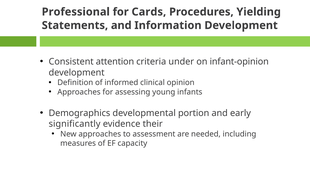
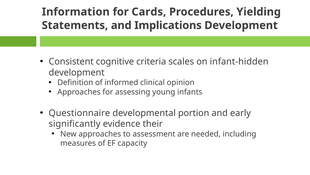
Professional: Professional -> Information (76, 12)
Information: Information -> Implications (168, 25)
attention: attention -> cognitive (115, 61)
under: under -> scales (181, 61)
infant-opinion: infant-opinion -> infant-hidden (239, 61)
Demographics: Demographics -> Questionnaire (79, 113)
